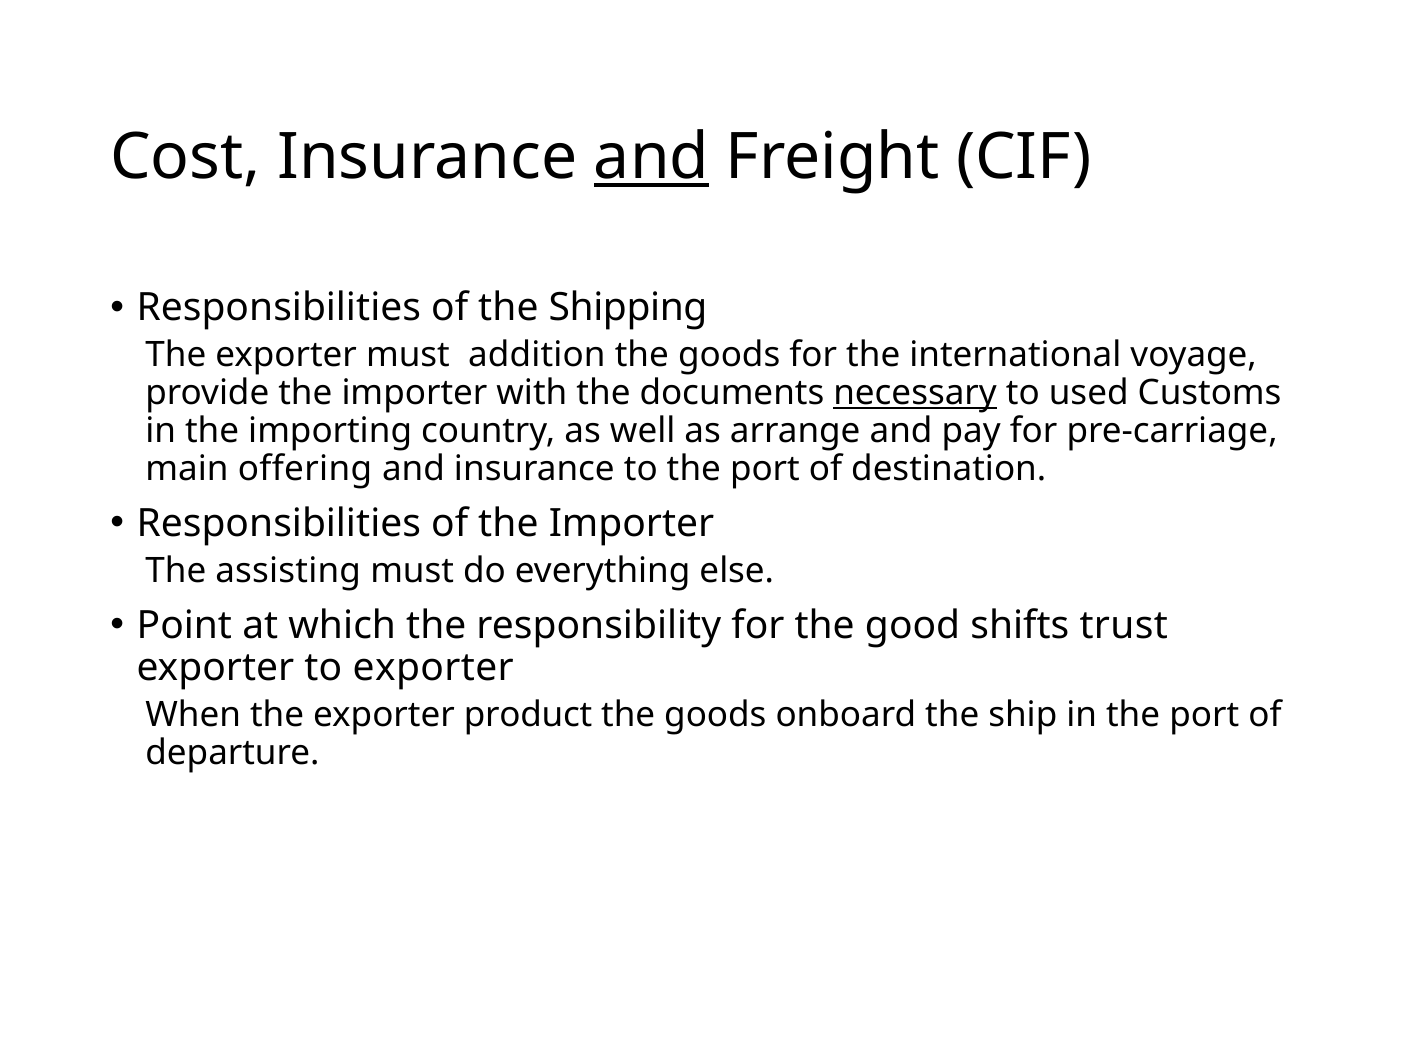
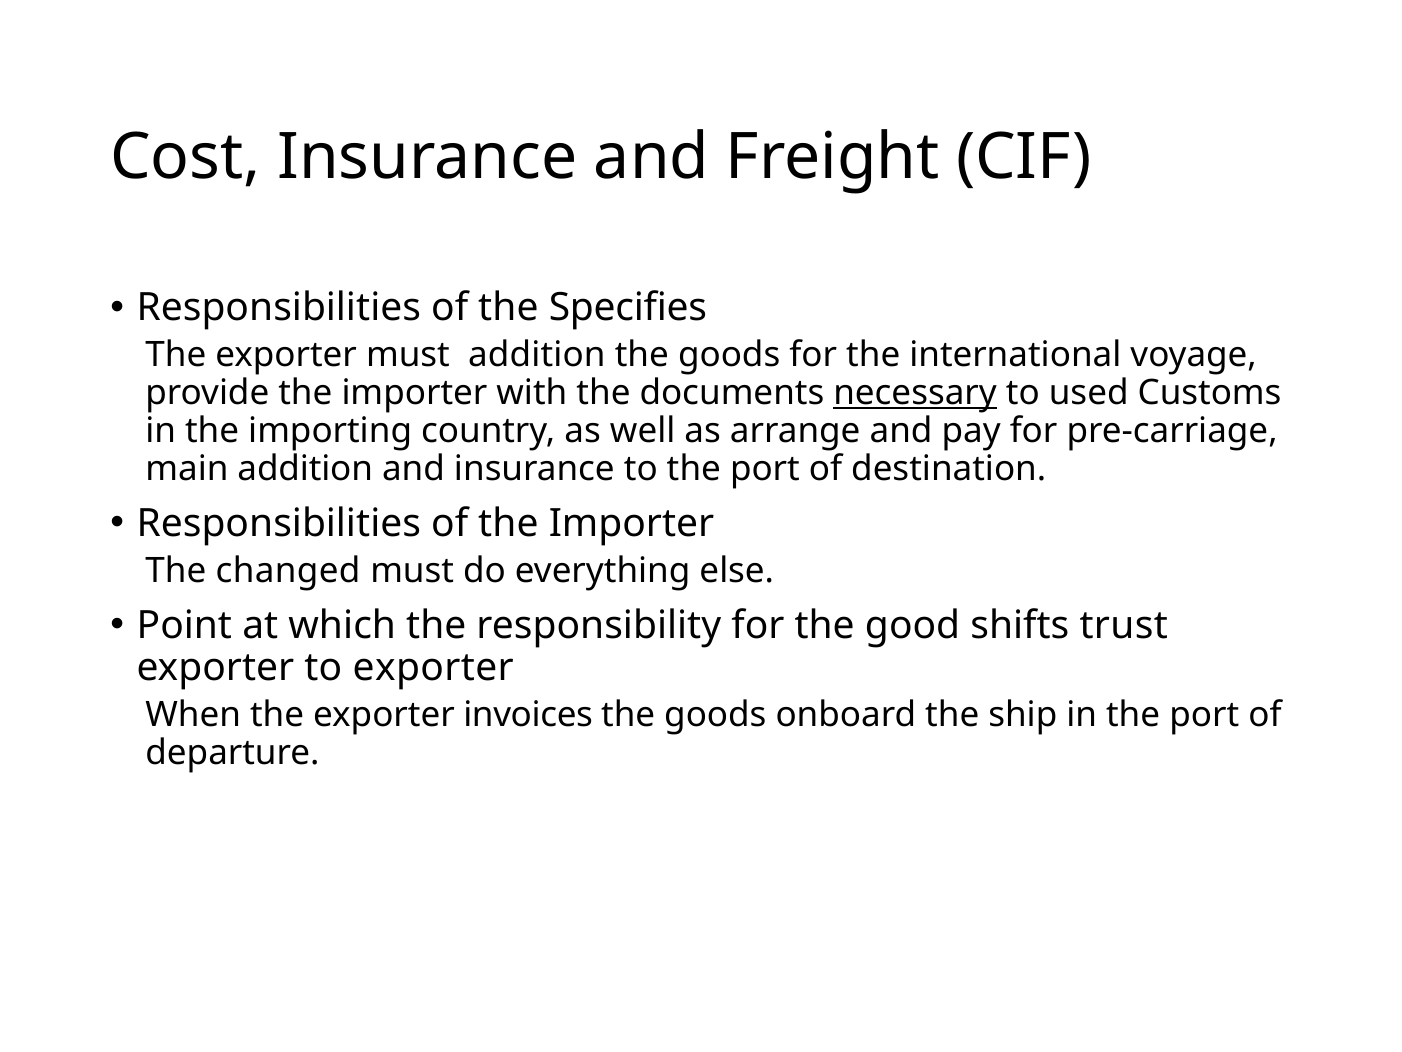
and underline: present -> none (652, 157)
Shipping: Shipping -> Specifies (628, 308)
main offering: offering -> addition (305, 469)
assisting: assisting -> changed (288, 571)
product: product -> invoices (528, 715)
